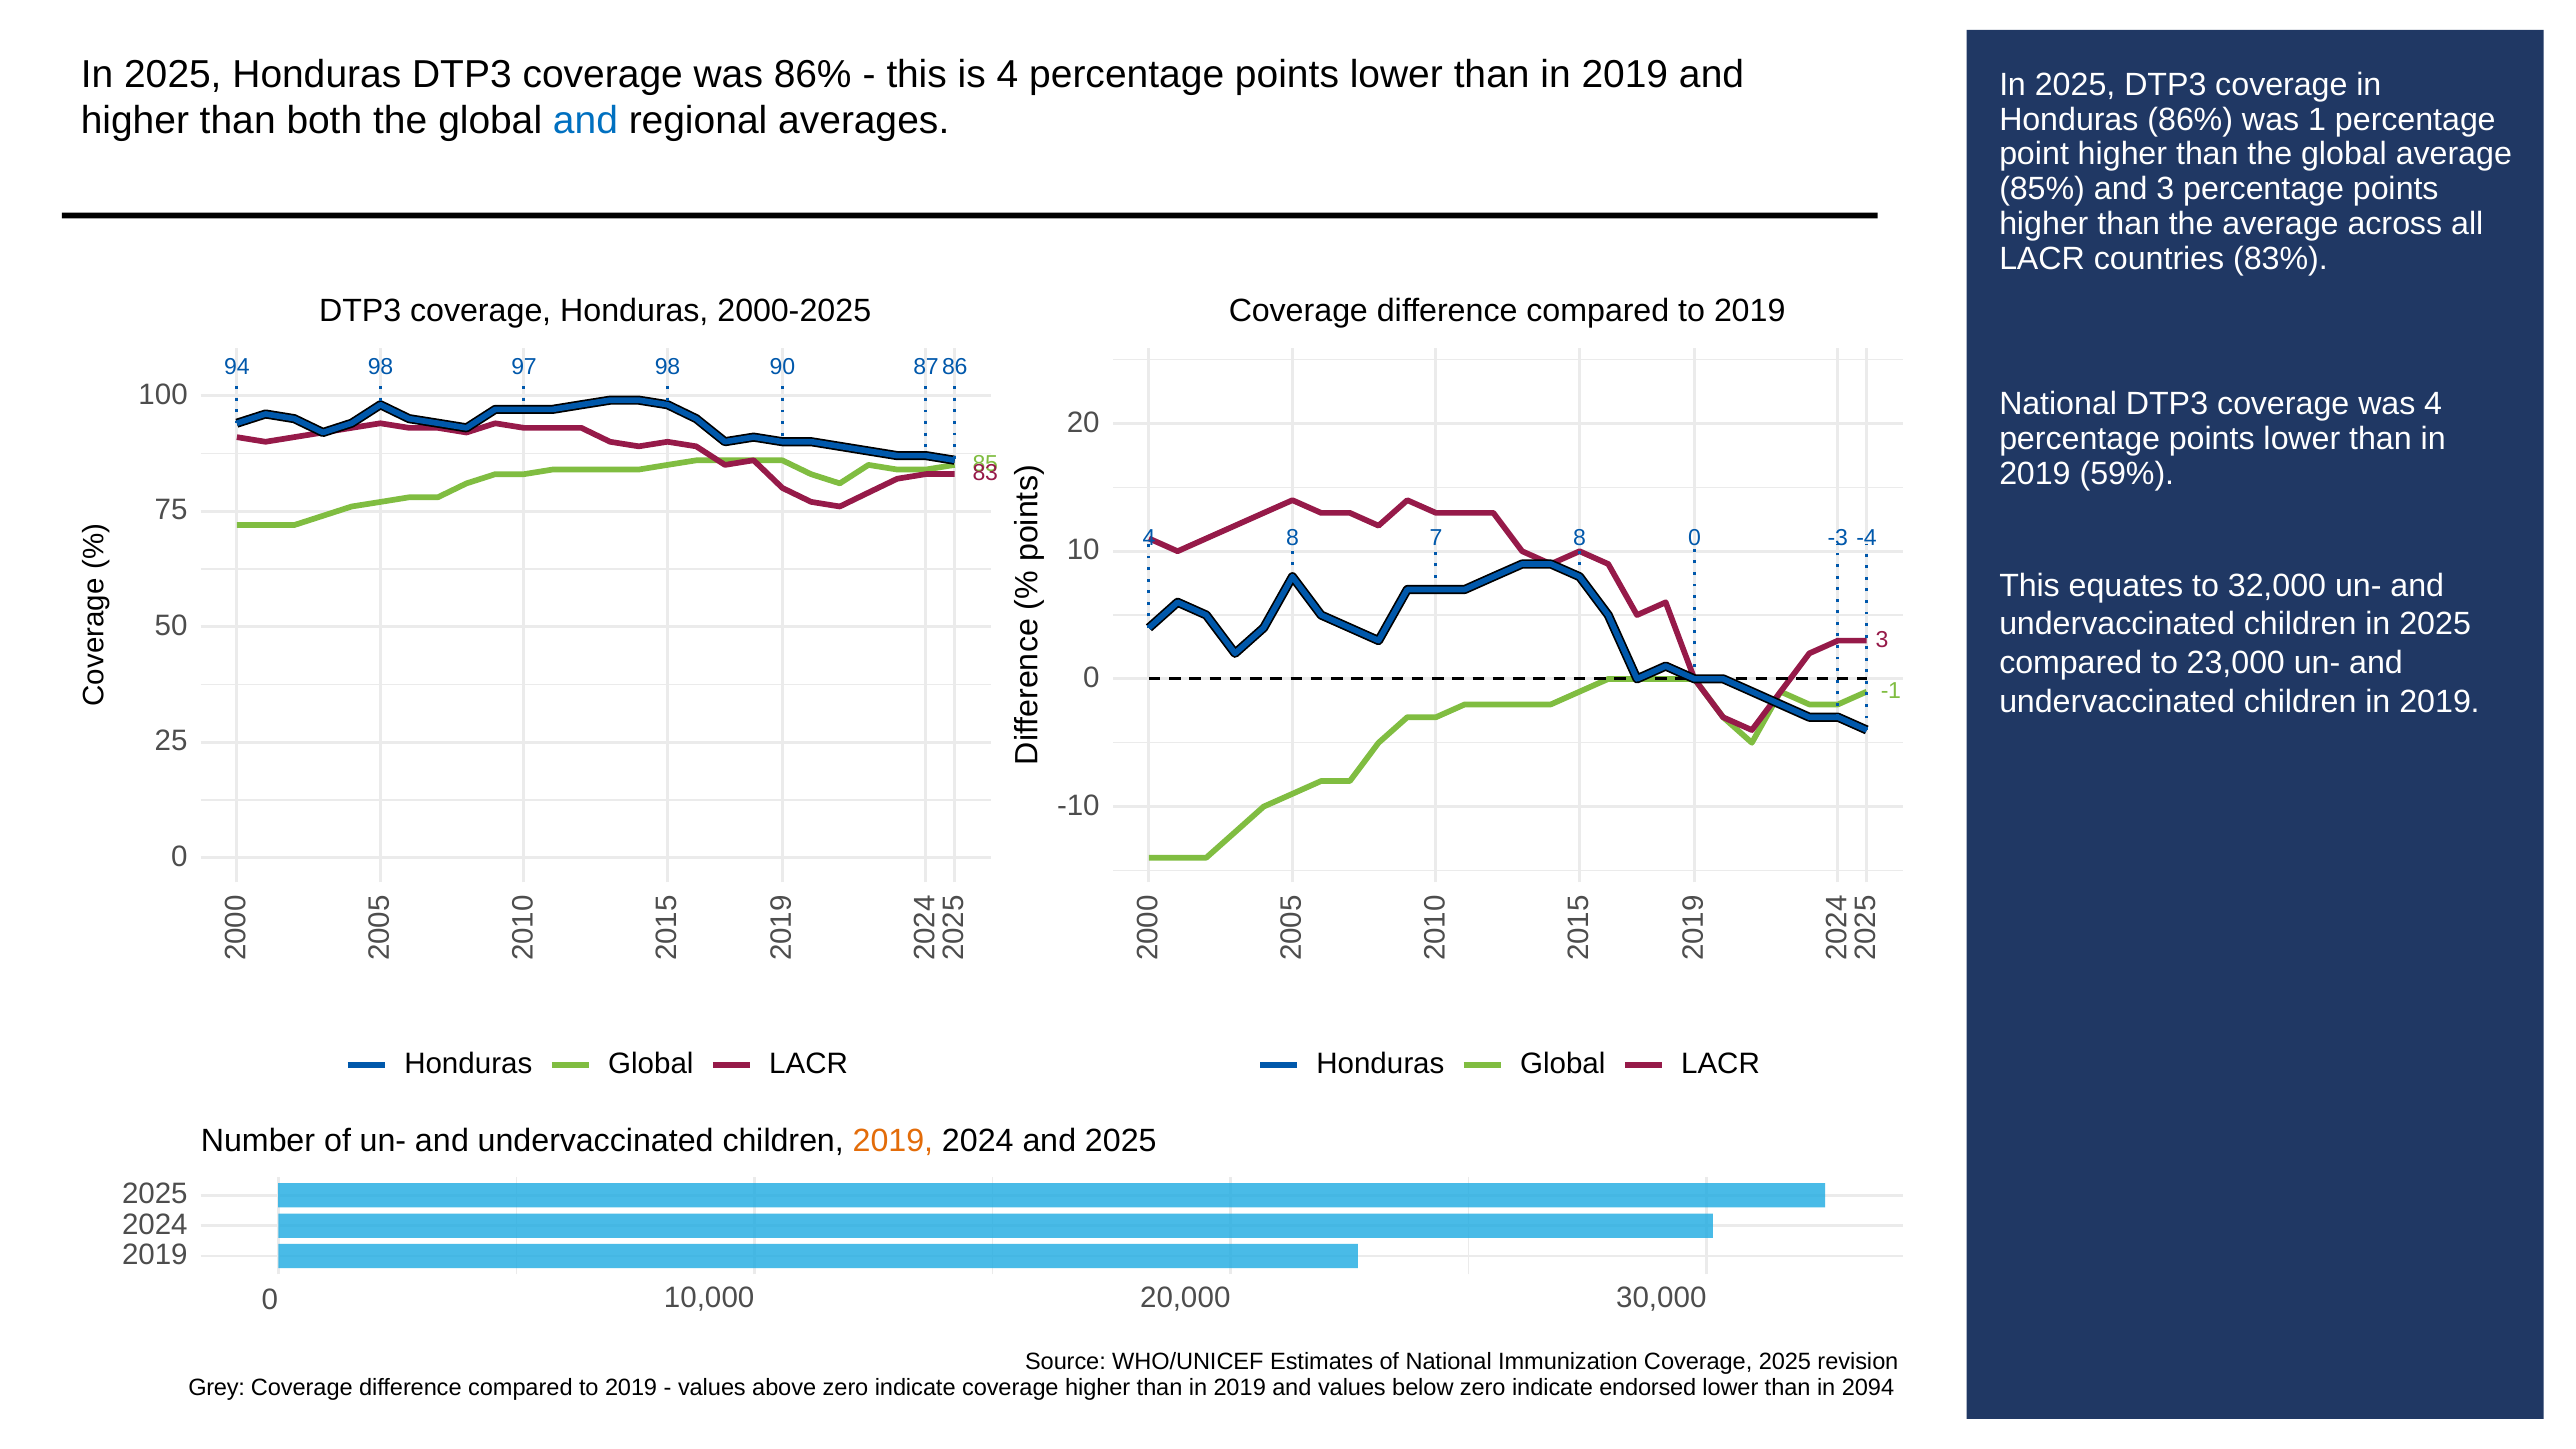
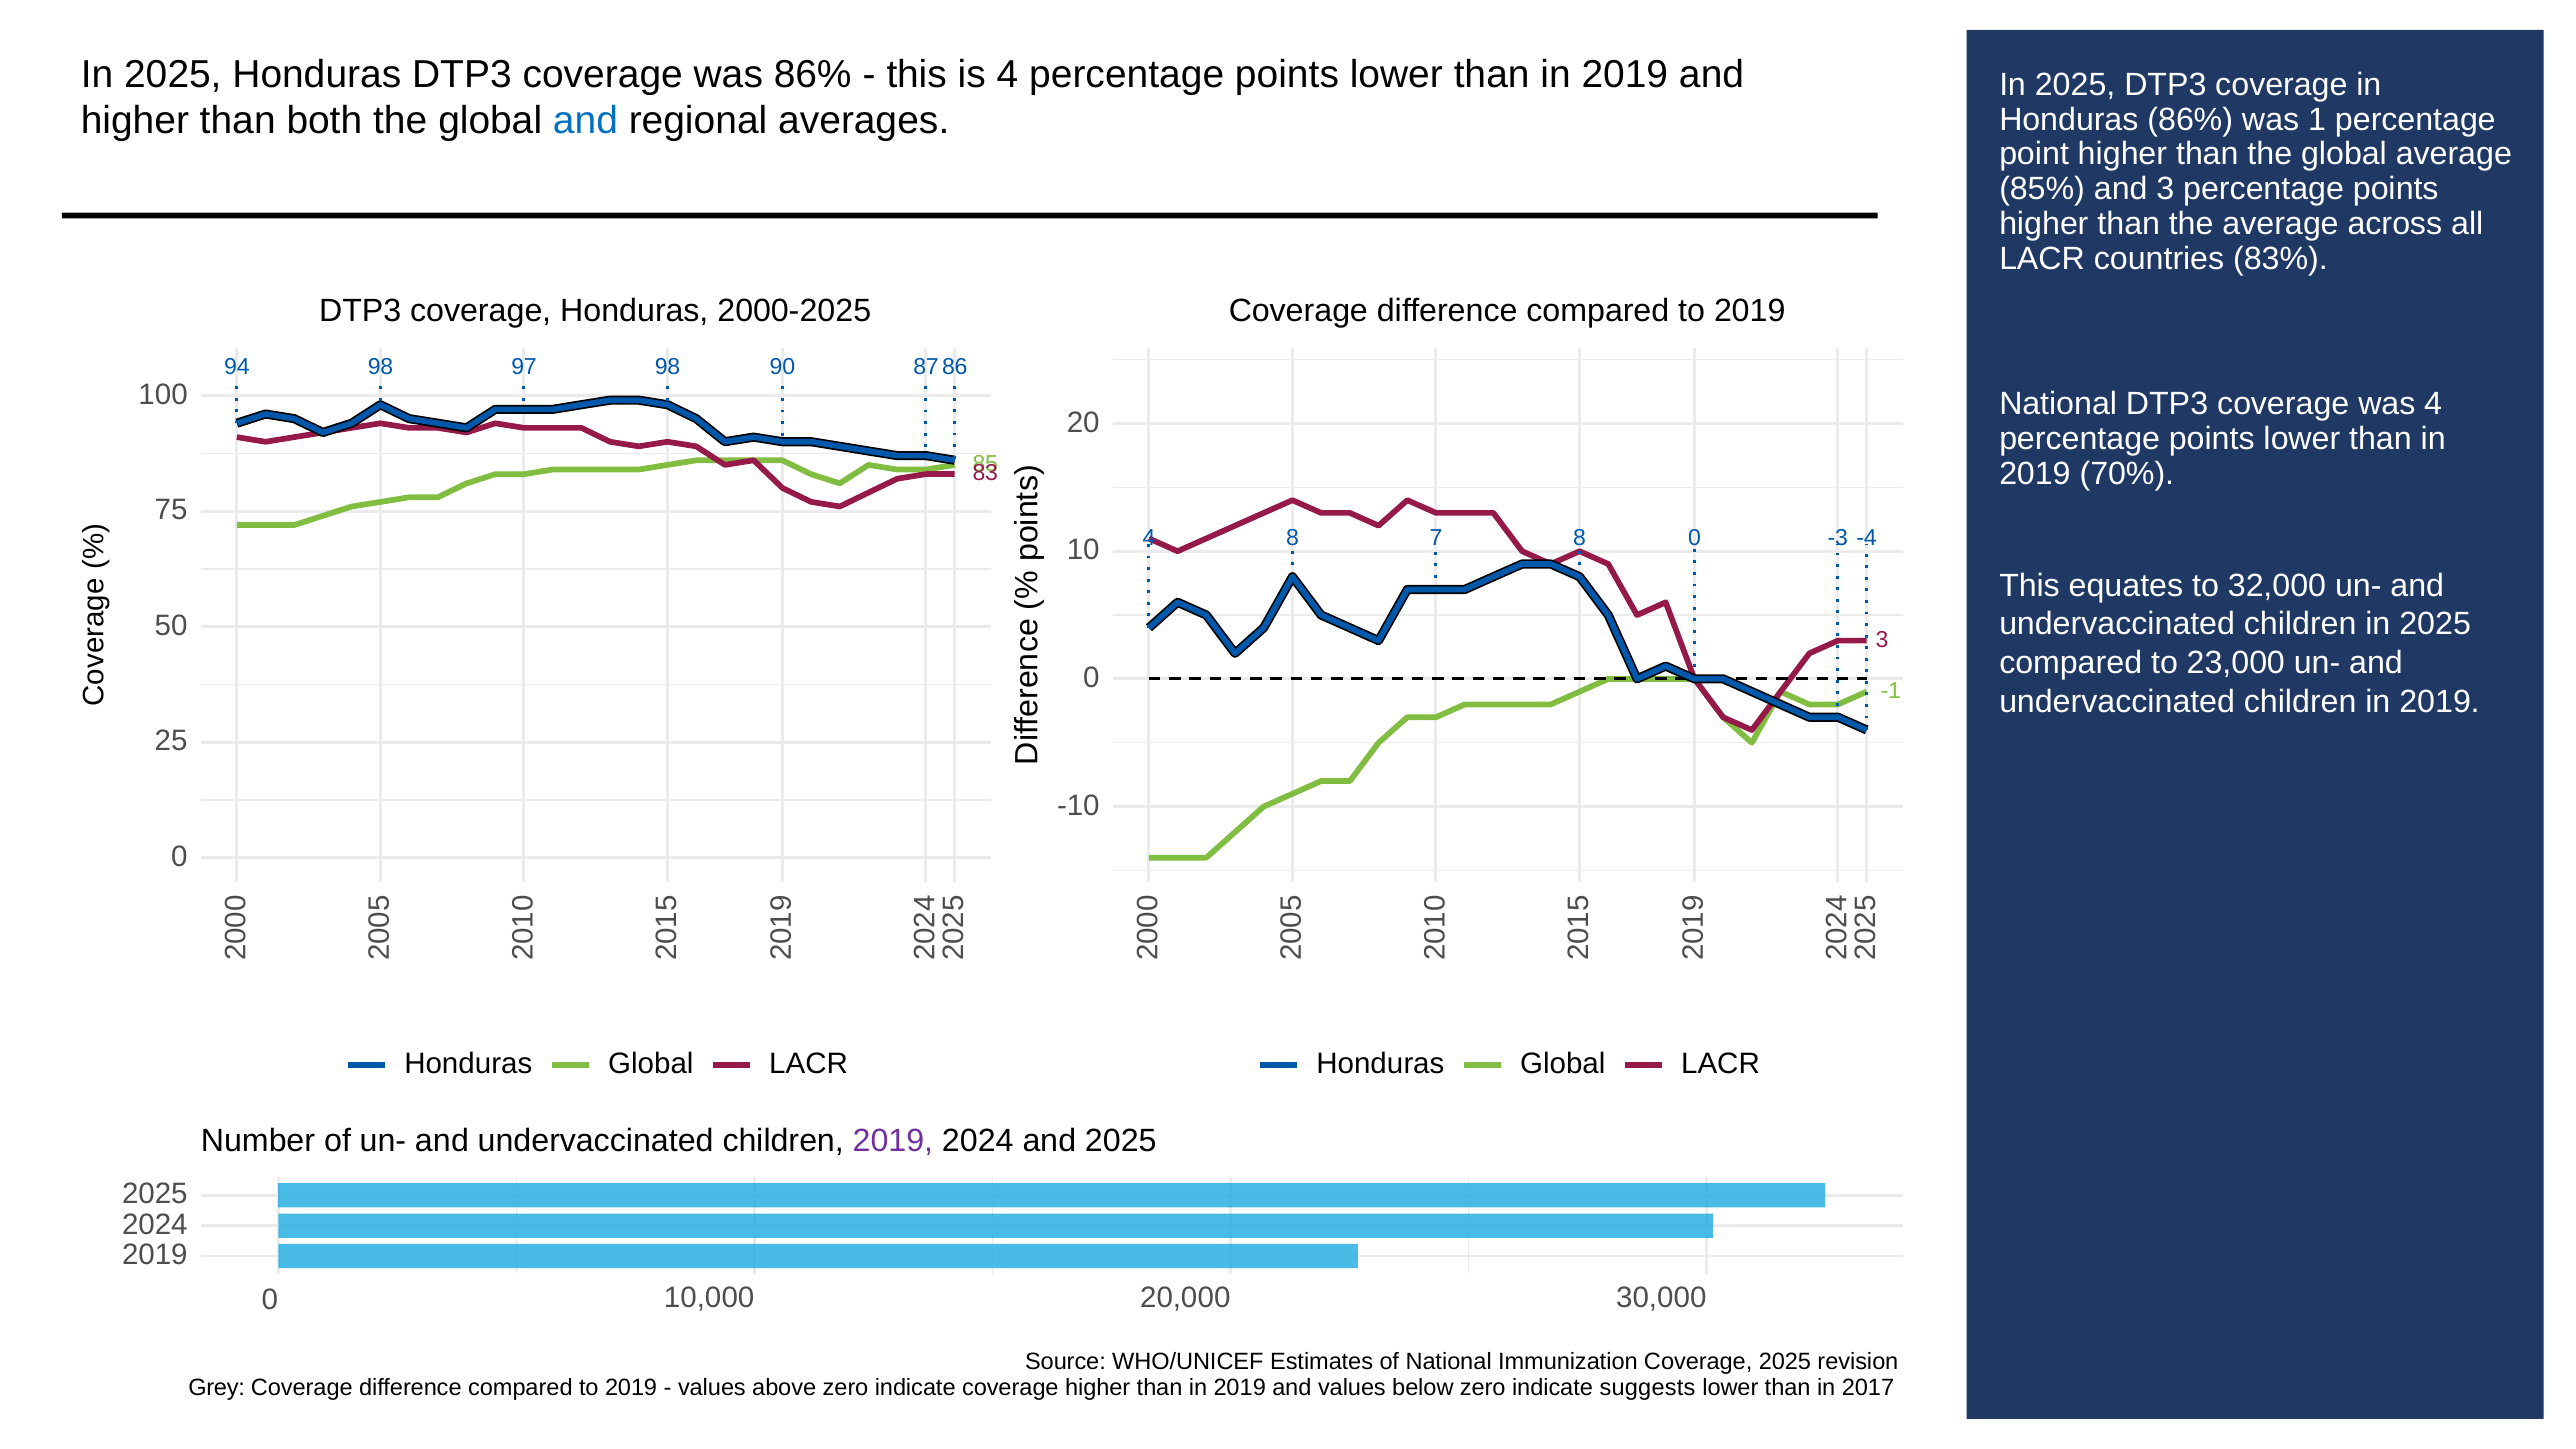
59%: 59% -> 70% (2127, 474)
2019 colour: orange -> purple (893, 1141)
endorsed: endorsed -> suggests (1648, 1387)
2094: 2094 -> 2017 (1868, 1387)
